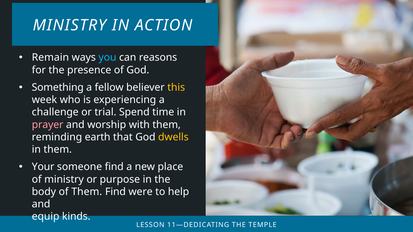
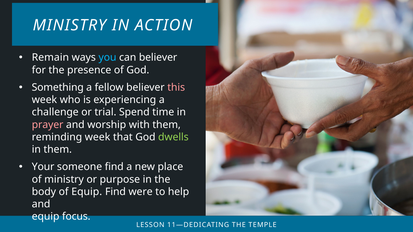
can reasons: reasons -> believer (158, 58)
this colour: yellow -> pink (176, 88)
reminding earth: earth -> week (98, 137)
dwells colour: yellow -> light green (173, 137)
of Them: Them -> Equip (87, 192)
kinds: kinds -> focus (76, 217)
